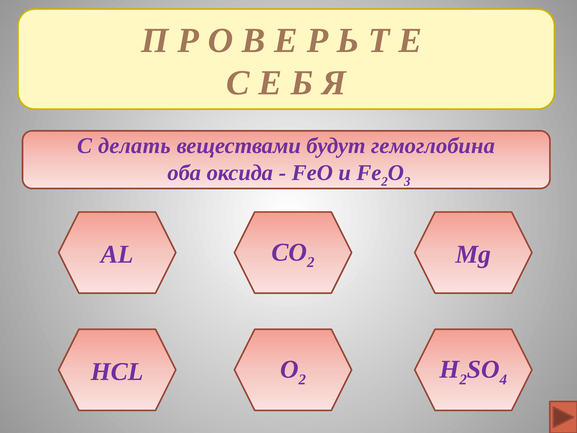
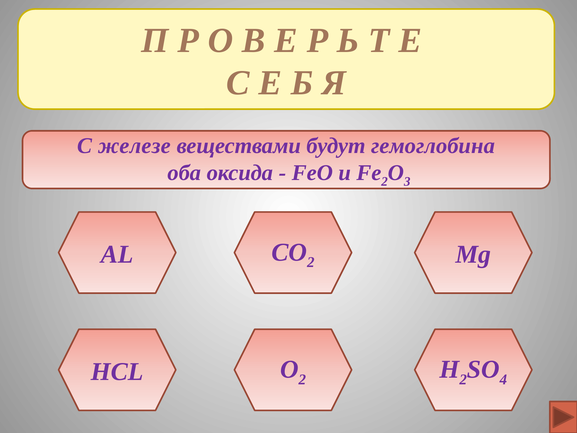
делать: делать -> железе (134, 146)
